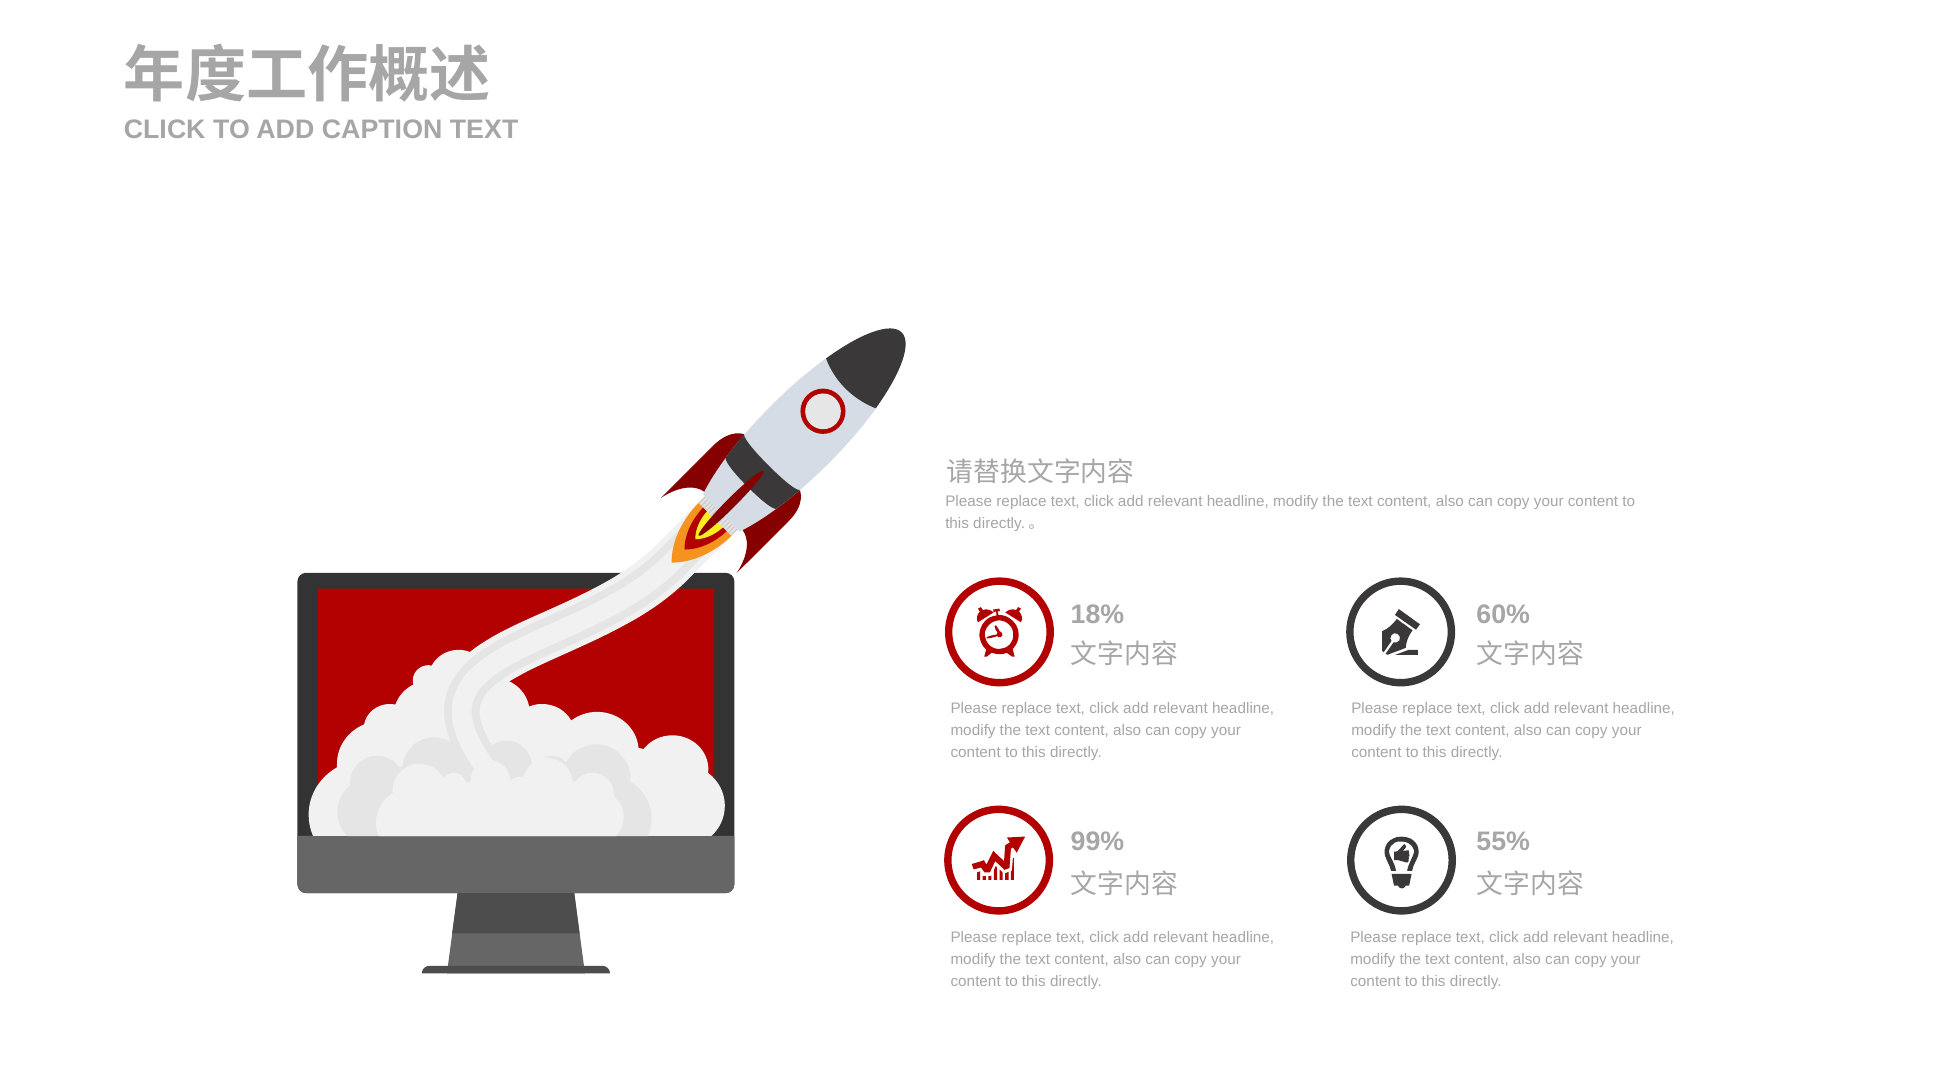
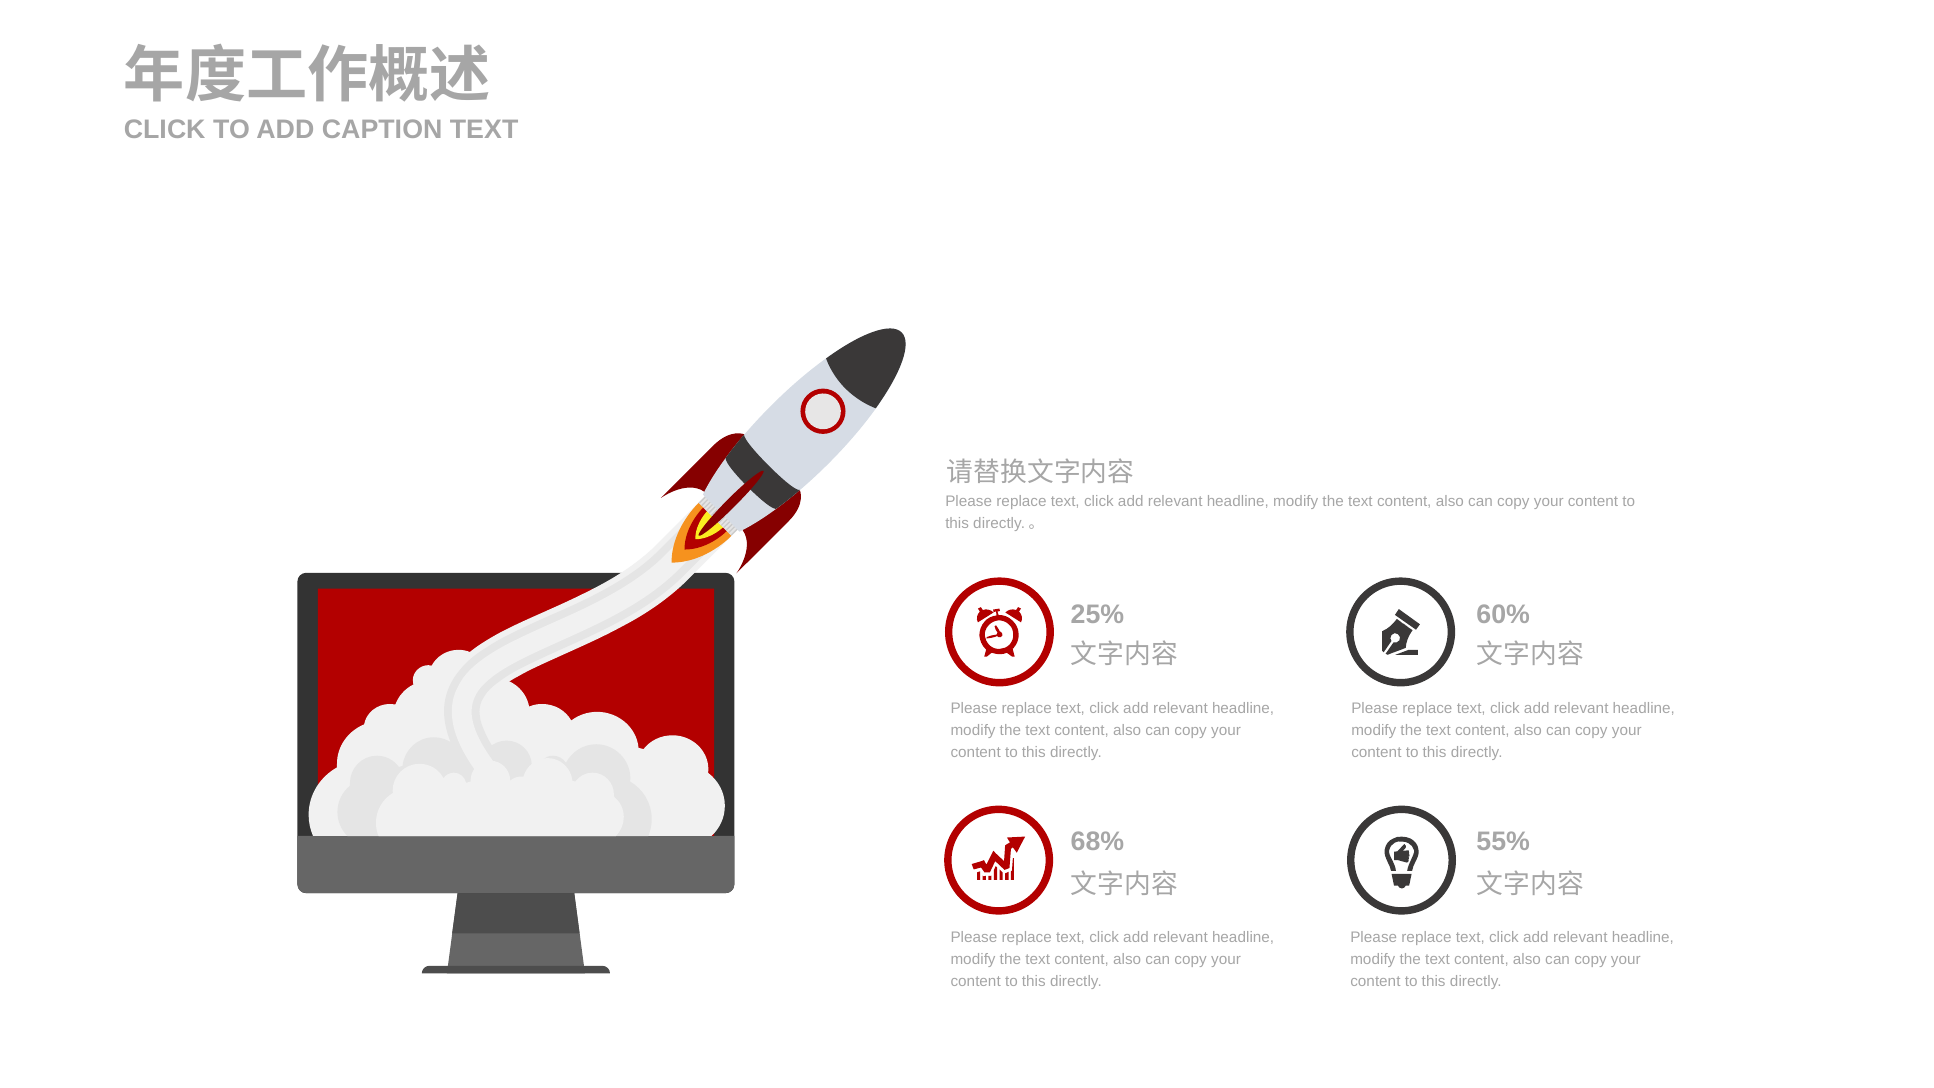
18%: 18% -> 25% (1097, 614)
99%: 99% -> 68% (1097, 841)
